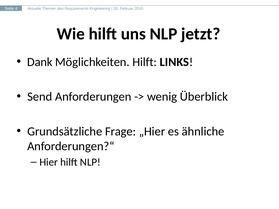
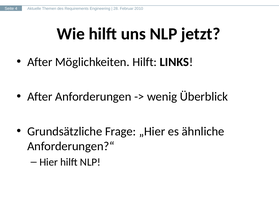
Dank: Dank -> After (40, 62)
Send: Send -> After (40, 97)
